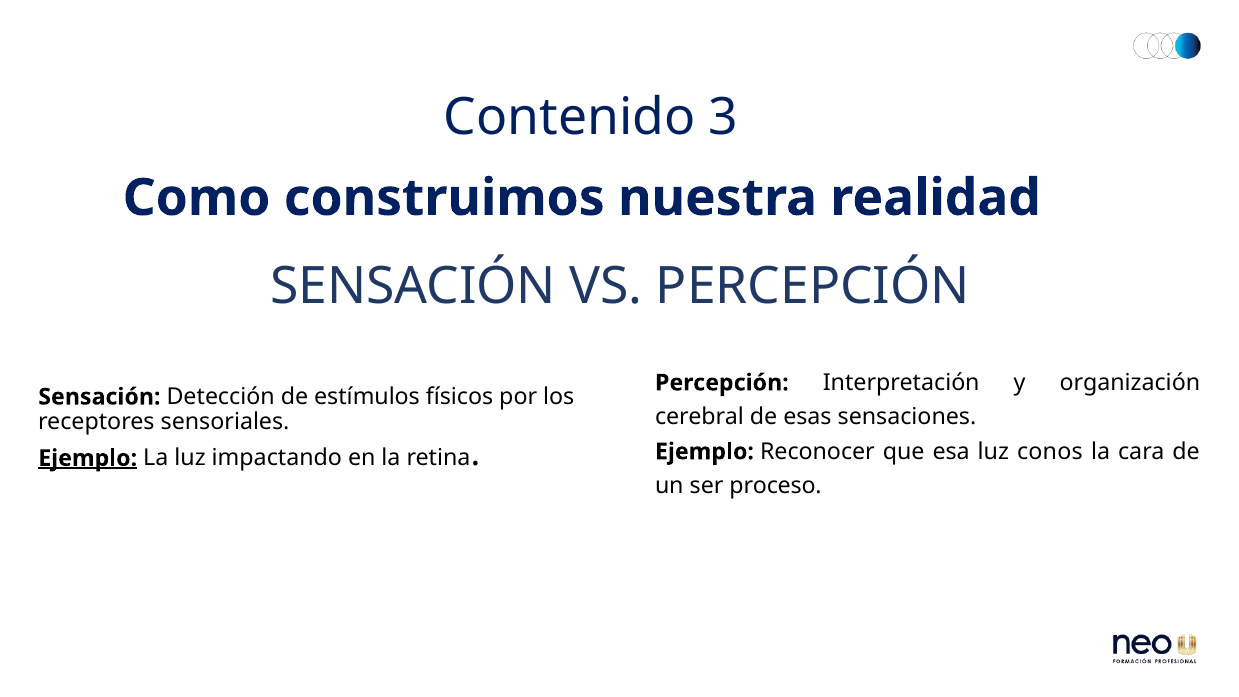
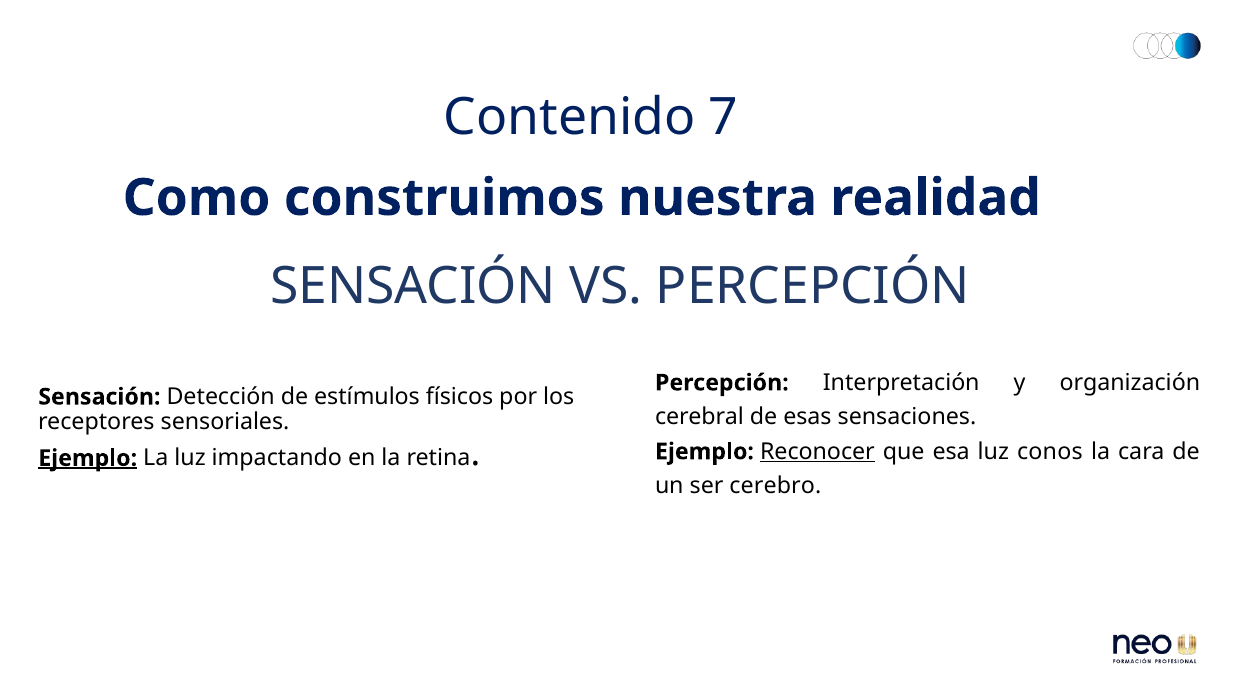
3: 3 -> 7 (723, 118)
Reconocer underline: none -> present (817, 452)
proceso: proceso -> cerebro (775, 486)
